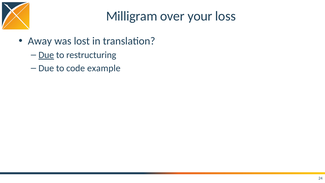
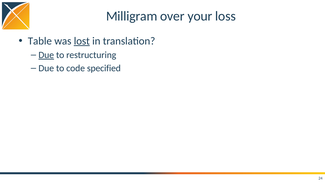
Away: Away -> Table (40, 41)
lost underline: none -> present (82, 41)
example: example -> specified (104, 68)
